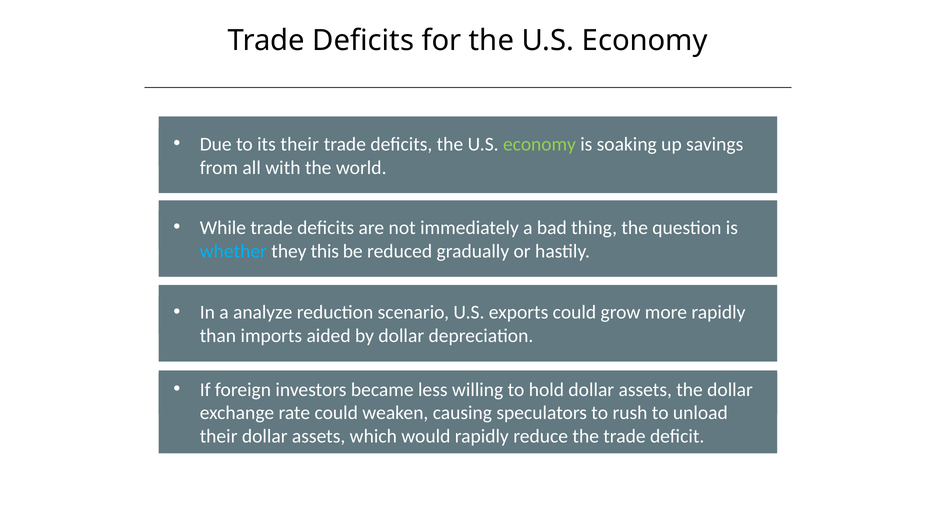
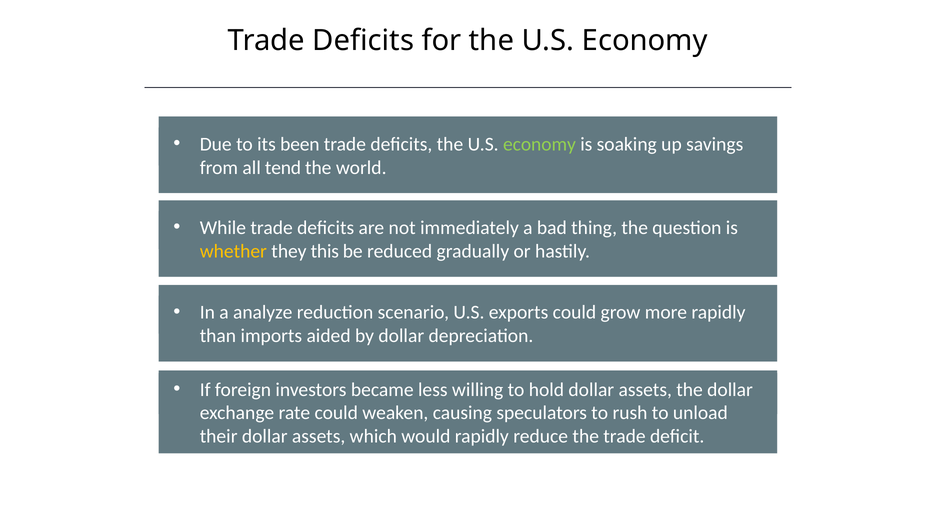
its their: their -> been (300, 144)
all with: with -> tend (283, 167)
whether colour: light blue -> yellow (233, 251)
